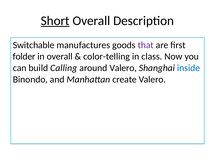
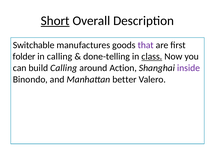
in overall: overall -> calling (60, 57)
color-telling: color-telling -> done-telling (107, 57)
class underline: none -> present (152, 57)
around Valero: Valero -> Action (123, 68)
inside colour: blue -> purple (189, 68)
create: create -> better (125, 80)
